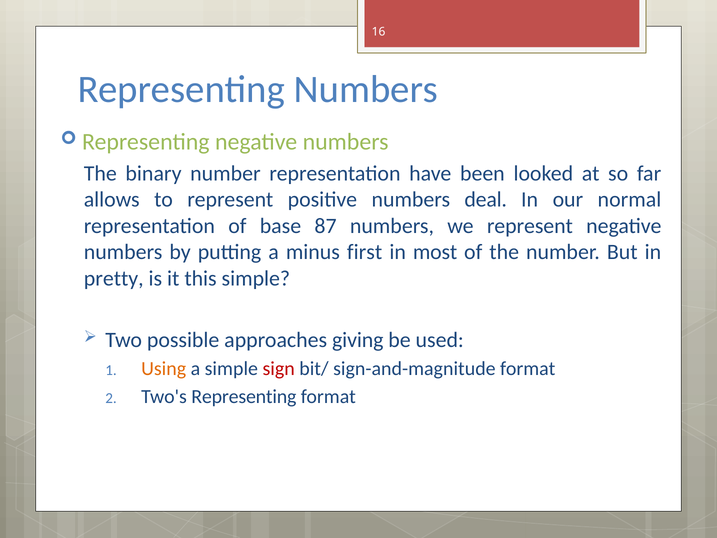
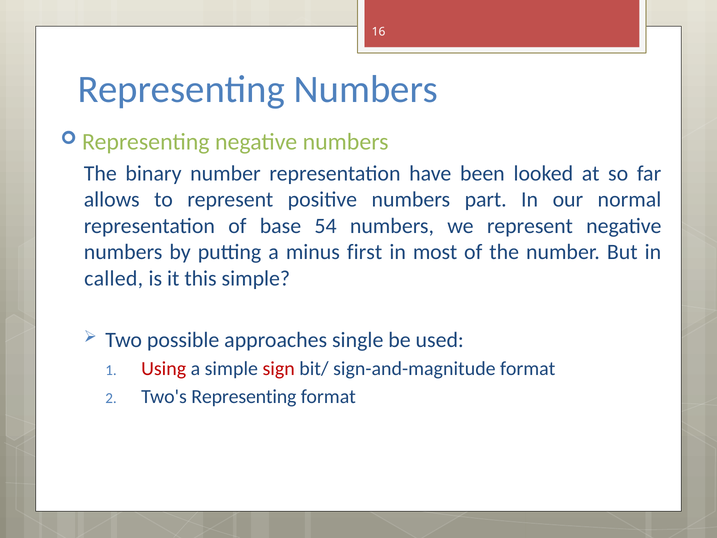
deal: deal -> part (486, 200)
87: 87 -> 54 (326, 226)
pretty: pretty -> called (114, 278)
giving: giving -> single (358, 340)
Using colour: orange -> red (164, 369)
